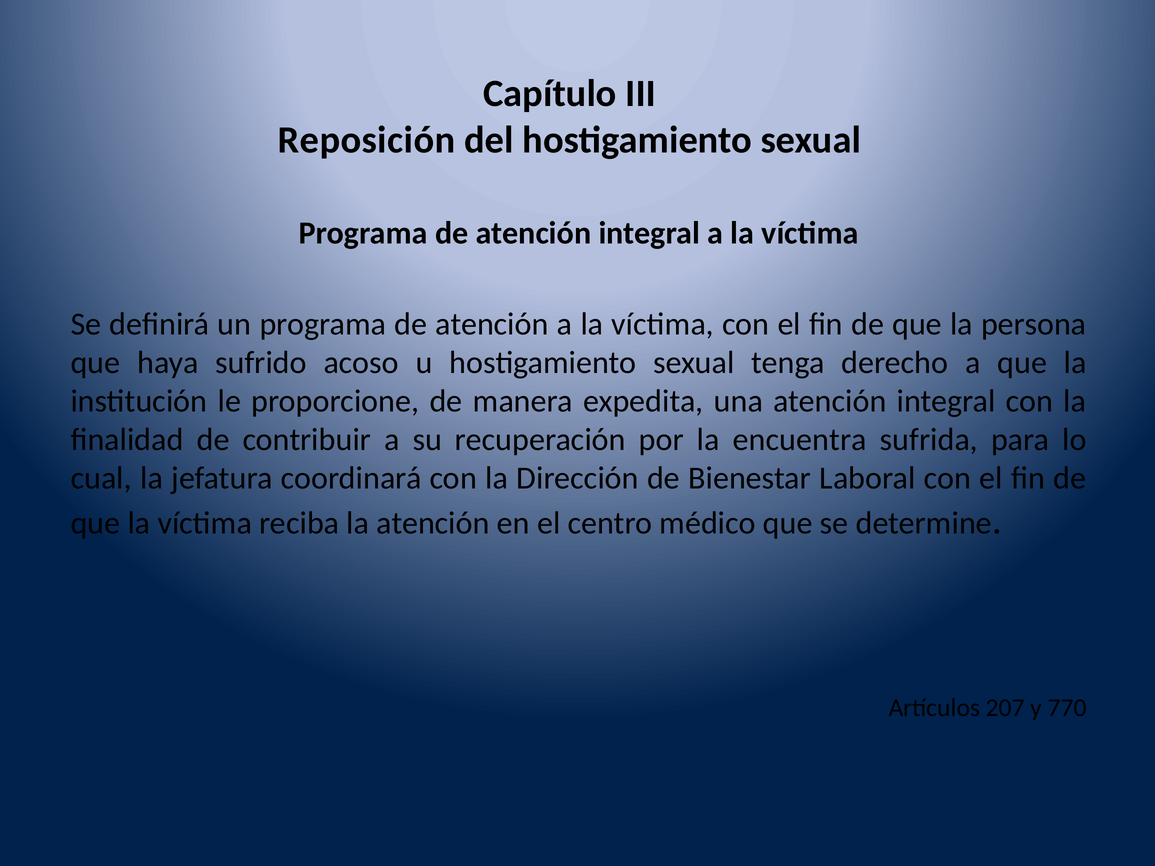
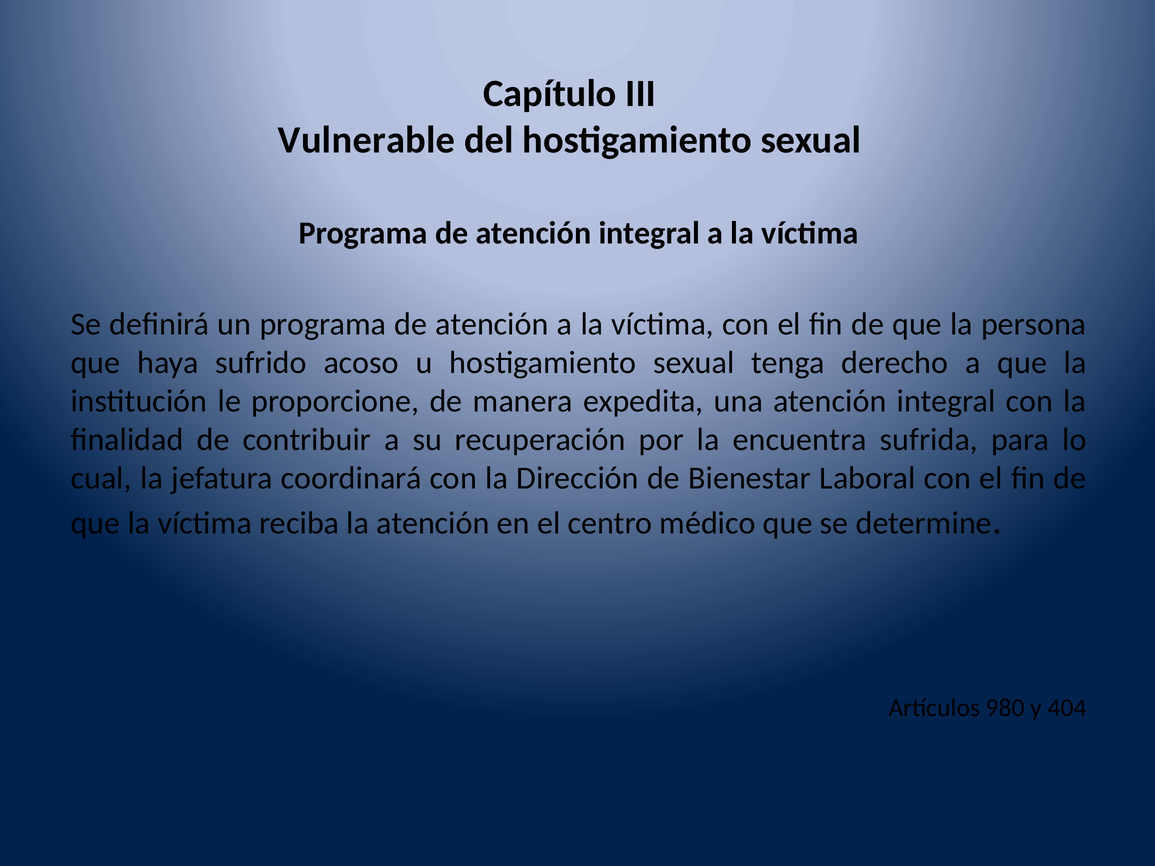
Reposición: Reposición -> Vulnerable (367, 140)
207: 207 -> 980 (1005, 708)
770: 770 -> 404 (1067, 708)
